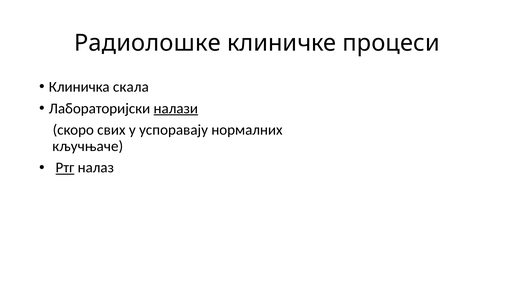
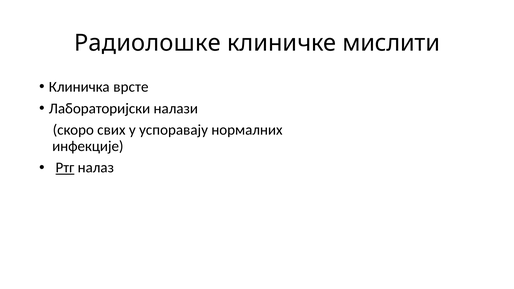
процеси: процеси -> мислити (391, 43)
скала: скала -> врсте (131, 87)
налази underline: present -> none (176, 108)
кључњаче: кључњаче -> инфекције (88, 146)
